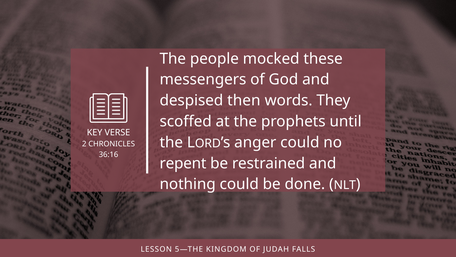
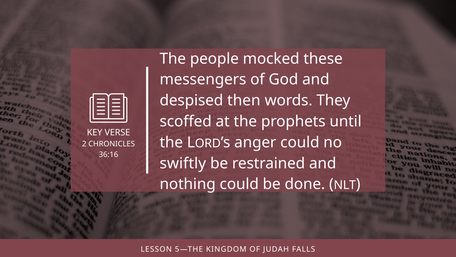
repent: repent -> swiftly (183, 163)
